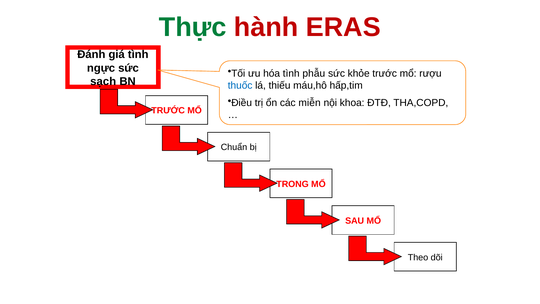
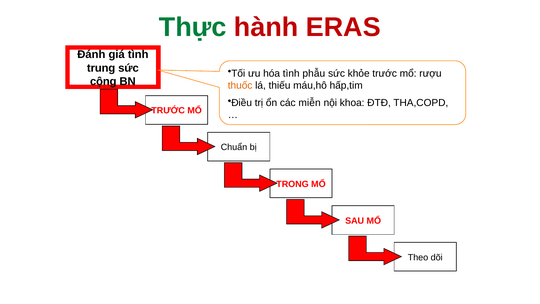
ngực: ngực -> trung (101, 68)
sạch: sạch -> cộng (103, 81)
thuốc colour: blue -> orange (240, 85)
